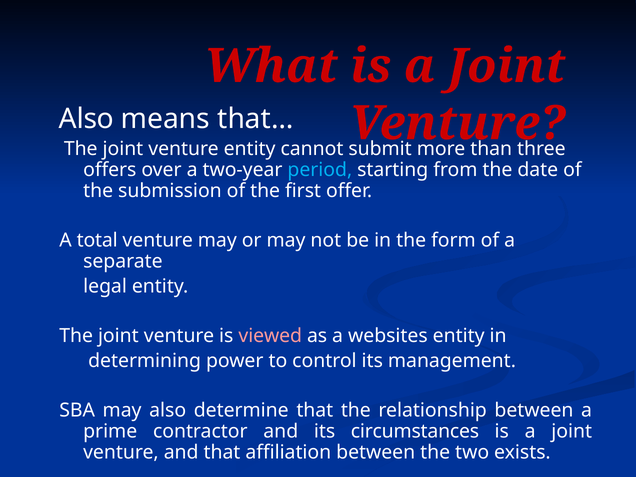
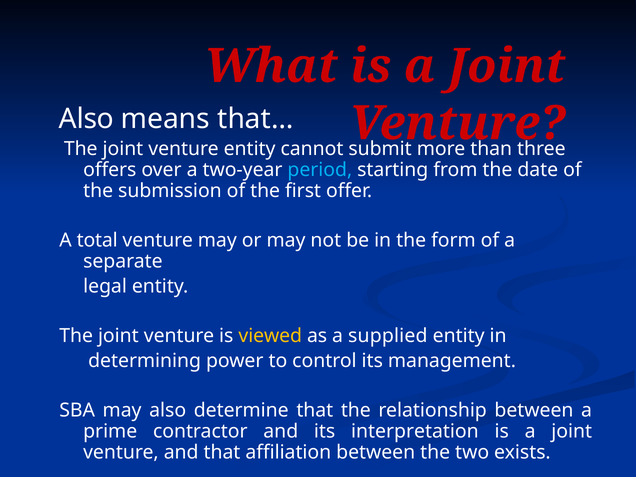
viewed colour: pink -> yellow (270, 336)
websites: websites -> supplied (388, 336)
circumstances: circumstances -> interpretation (415, 431)
